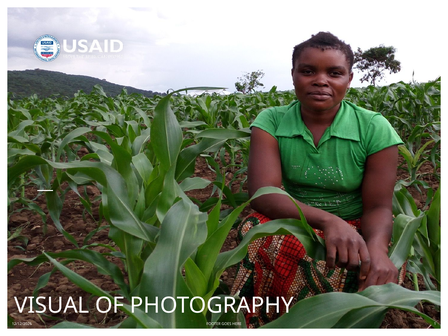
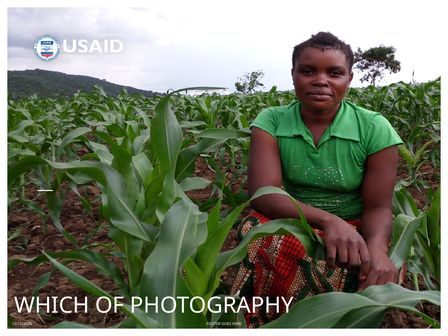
VISUAL: VISUAL -> WHICH (52, 305)
